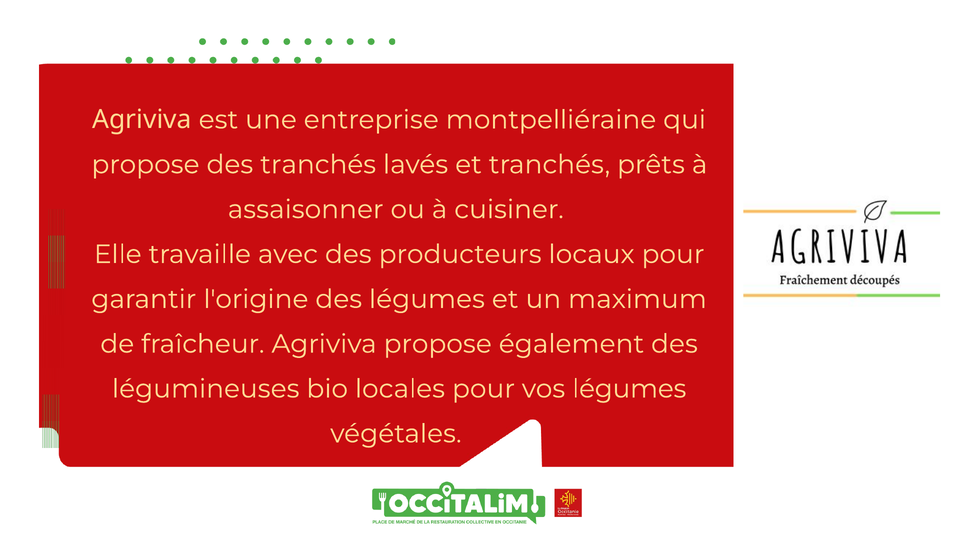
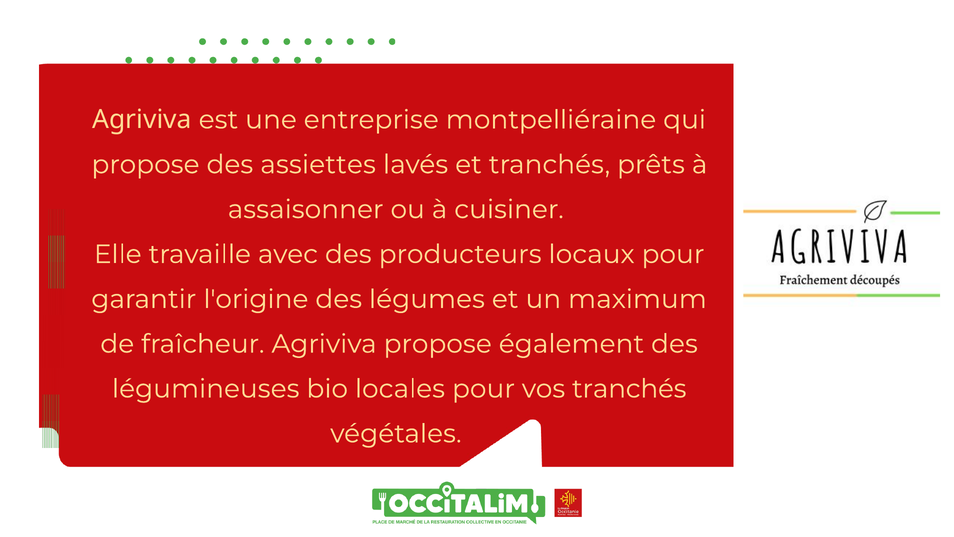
des tranchés: tranchés -> assiettes (318, 164)
vos légumes: légumes -> tranchés (629, 389)
